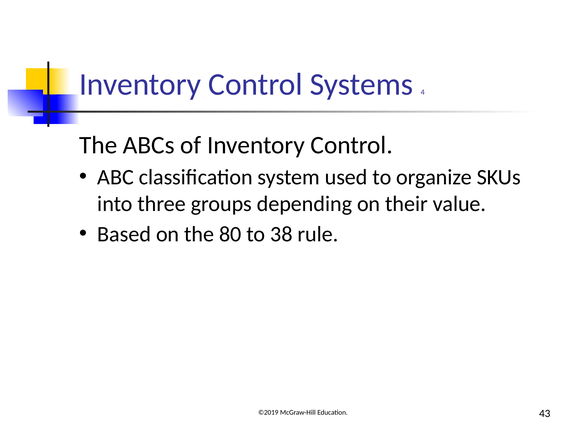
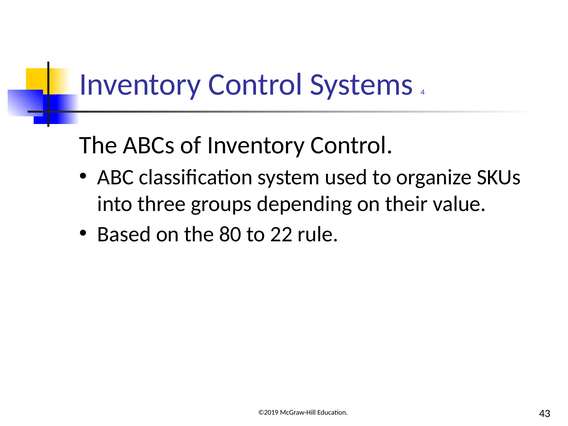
38: 38 -> 22 (281, 234)
